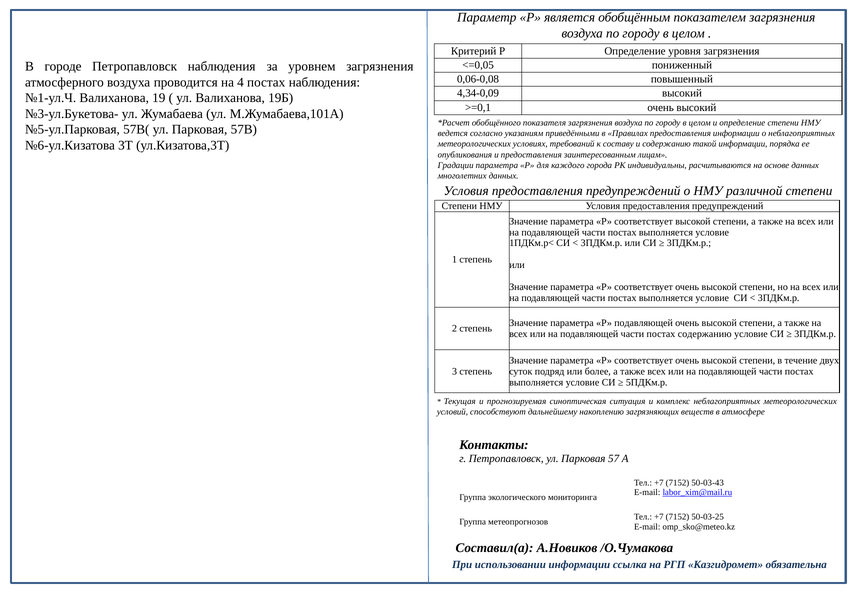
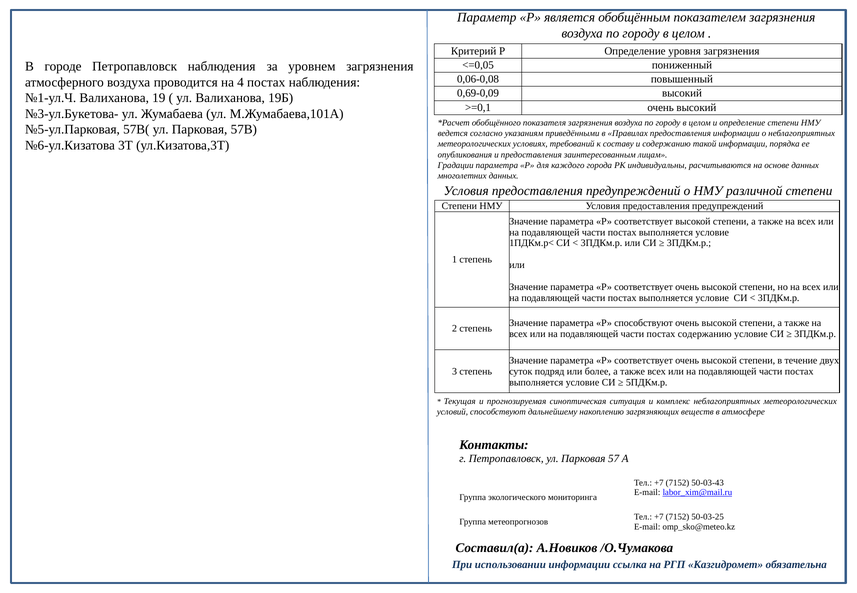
4,34-0,09: 4,34-0,09 -> 0,69-0,09 (478, 93)
Р подавляющей: подавляющей -> способствуют (644, 323)
